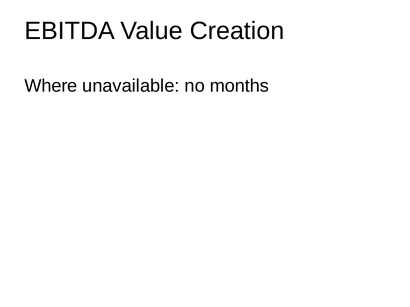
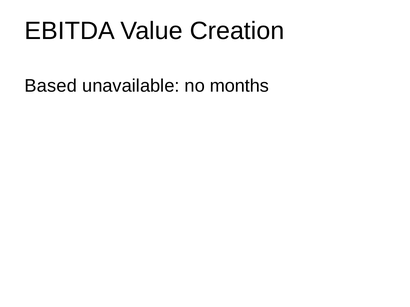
Where: Where -> Based (51, 86)
